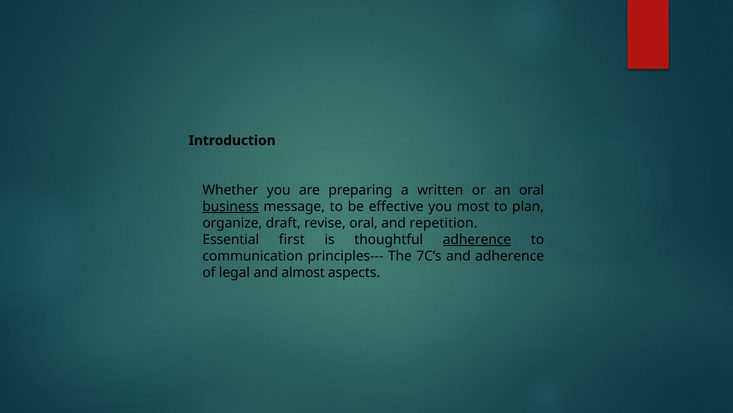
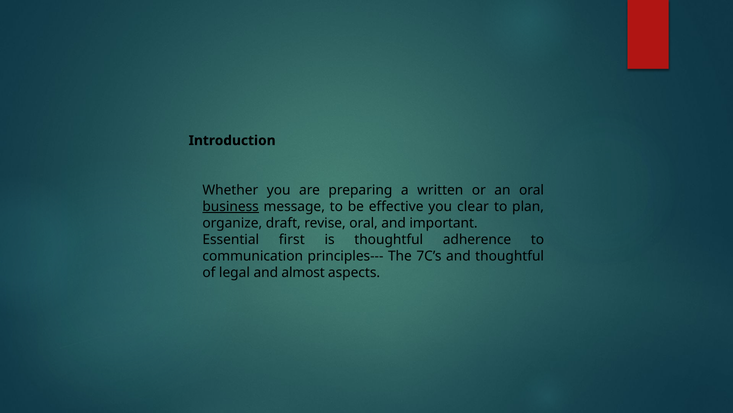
most: most -> clear (473, 206)
repetition: repetition -> important (444, 223)
adherence underline: present -> none (477, 239)
and adherence: adherence -> thoughtful (510, 256)
